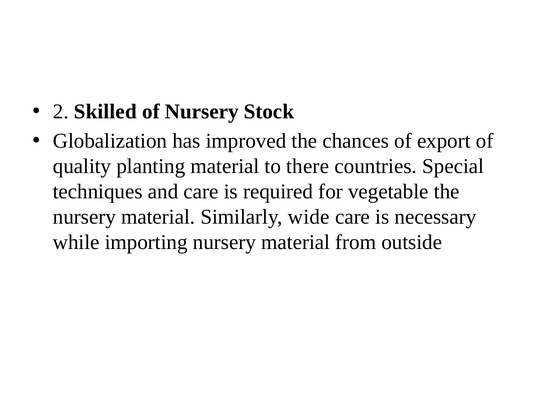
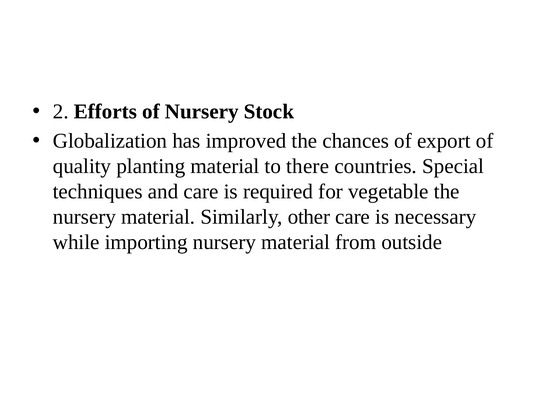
Skilled: Skilled -> Efforts (105, 112)
wide: wide -> other (309, 217)
